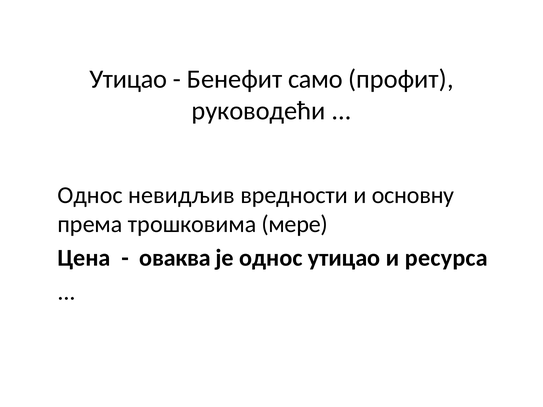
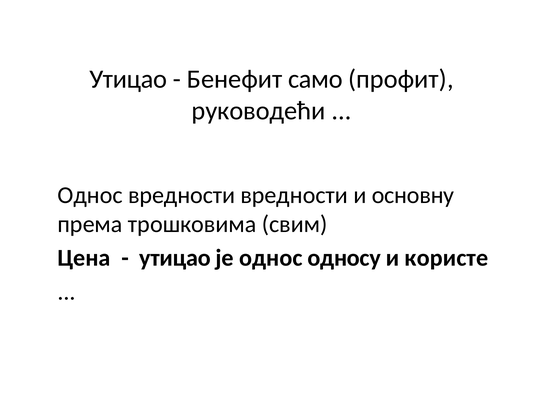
Однос невидљив: невидљив -> вредности (182, 195)
мере: мере -> свим (295, 224)
оваква: оваква -> утицао (175, 258)
однос утицао: утицао -> односу (344, 258)
ресурса: ресурса -> користе (446, 258)
